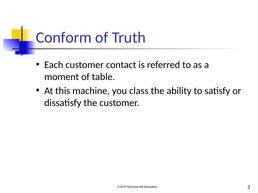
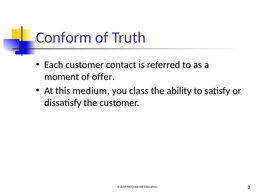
table: table -> offer (103, 77)
machine: machine -> medium (91, 91)
